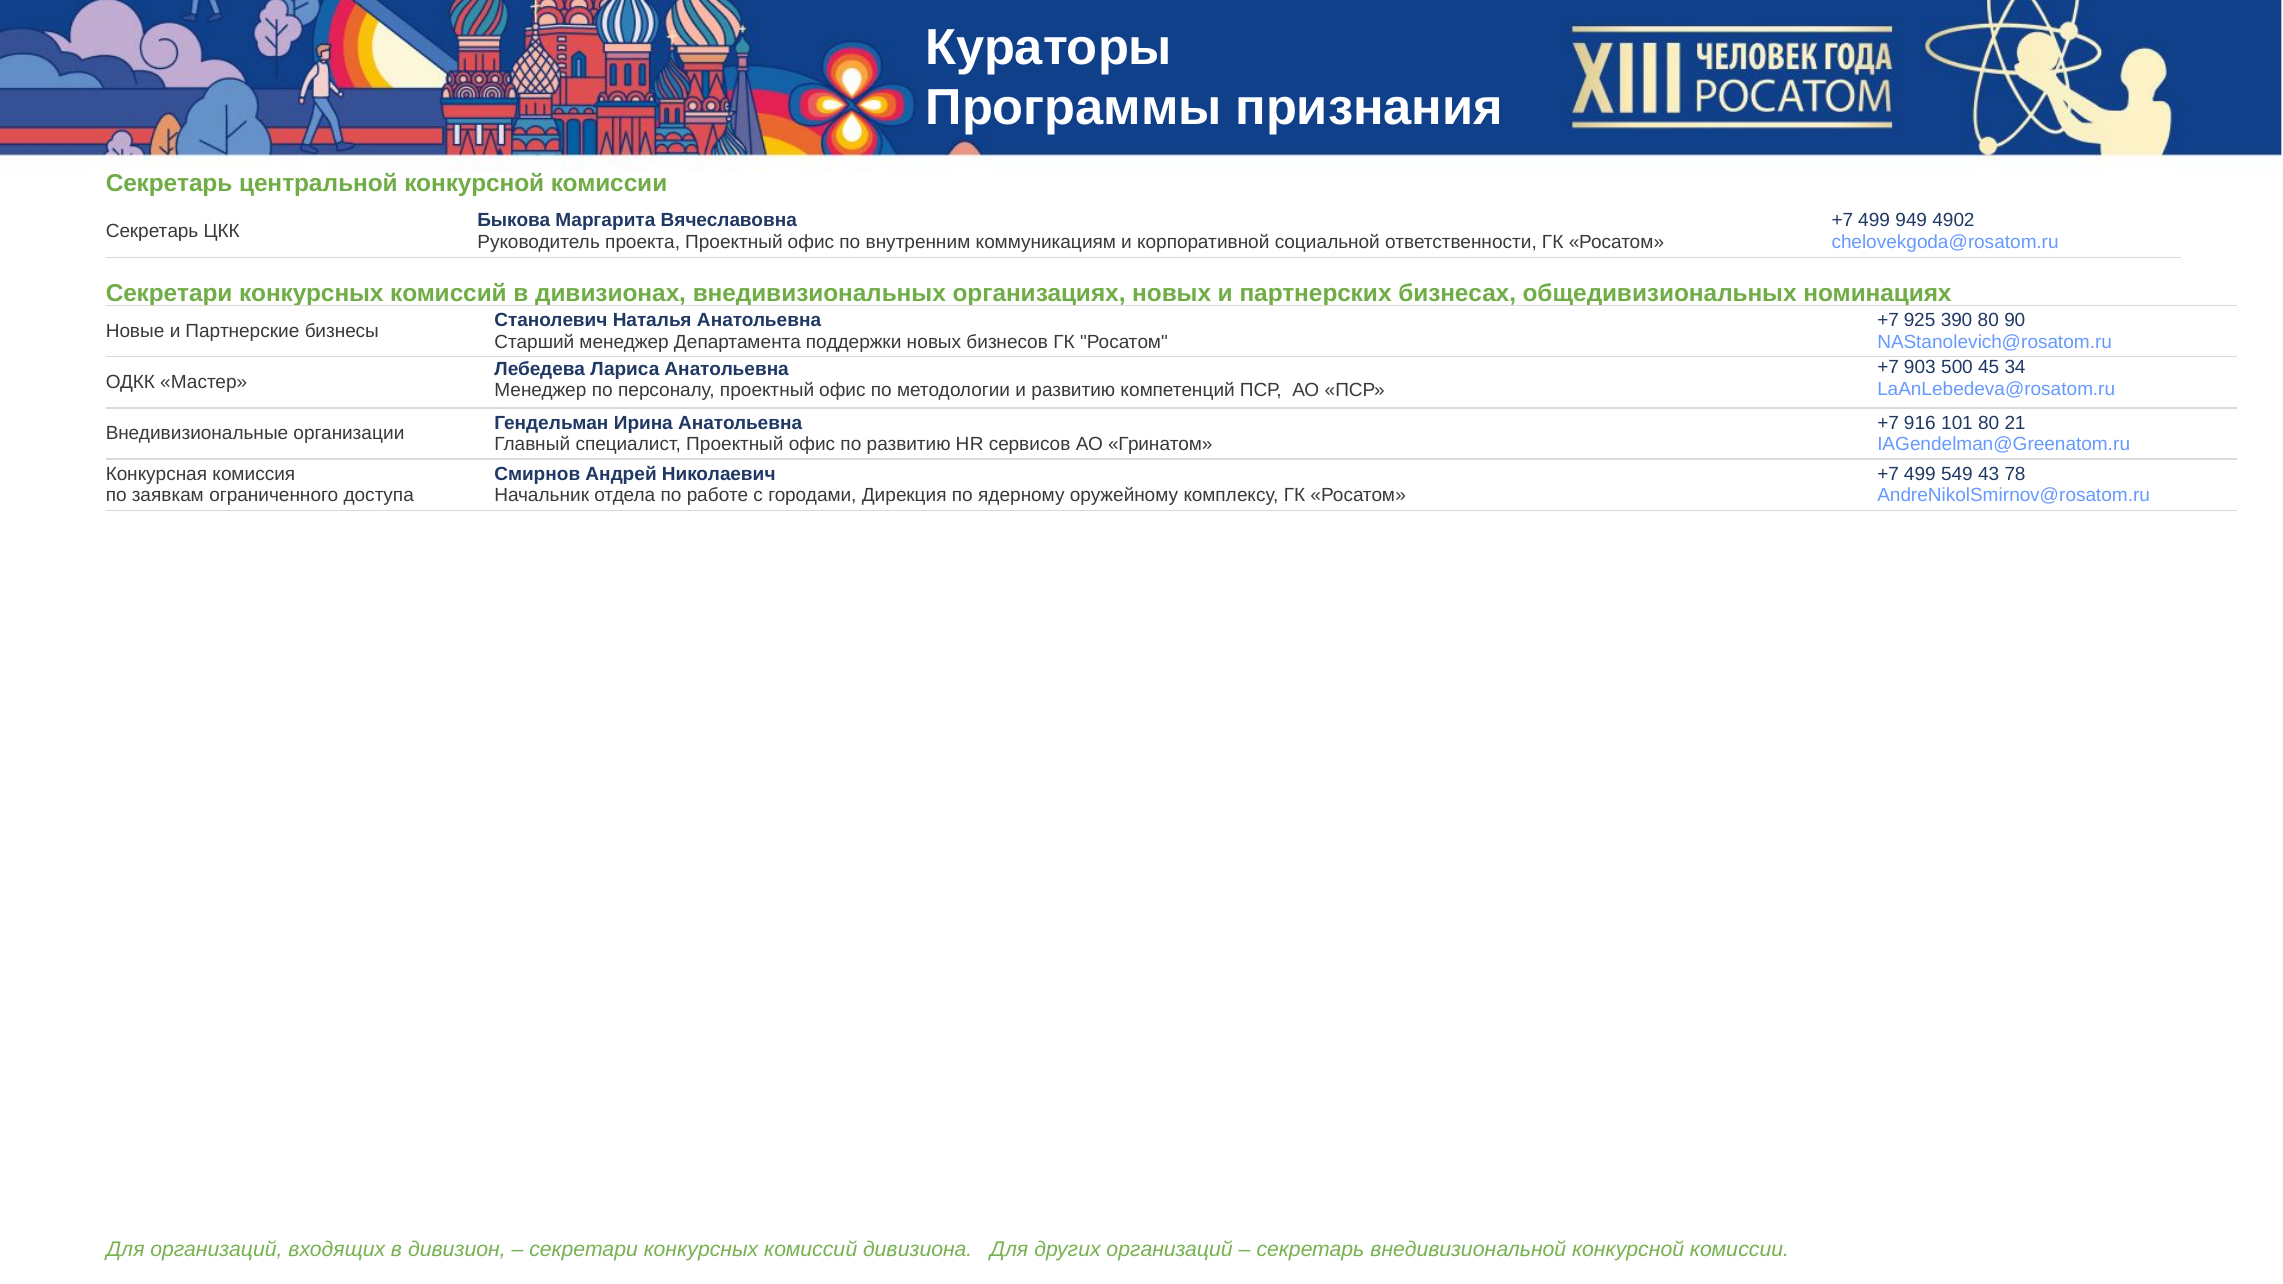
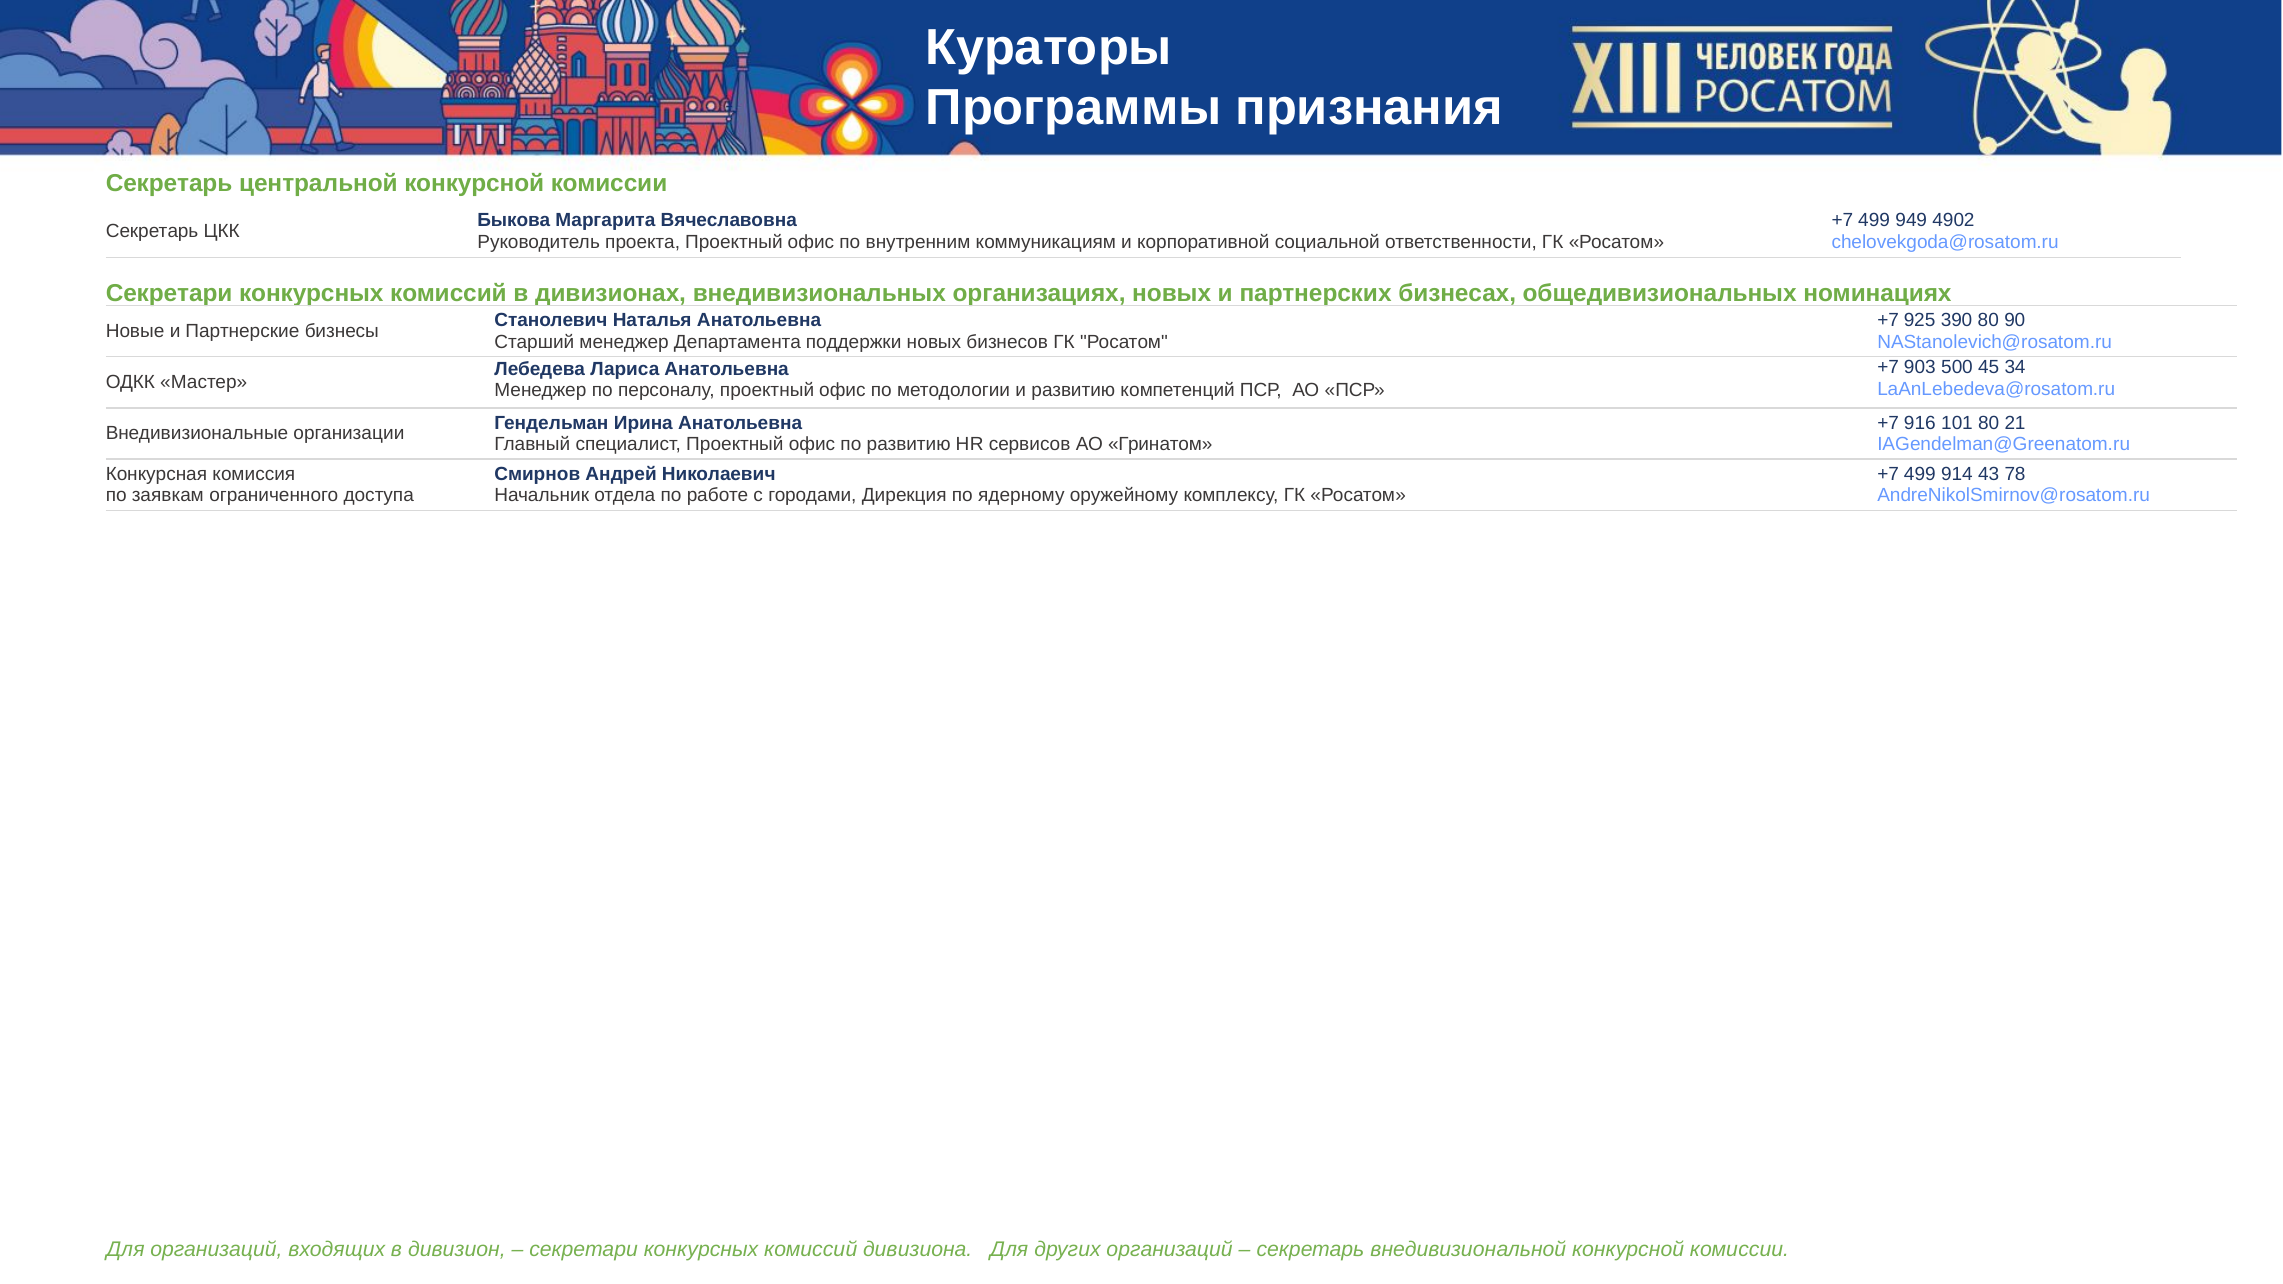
549: 549 -> 914 (1957, 474)
